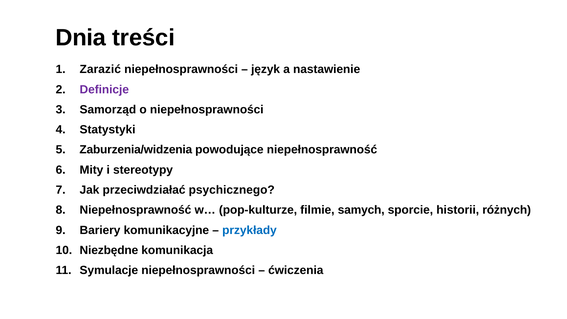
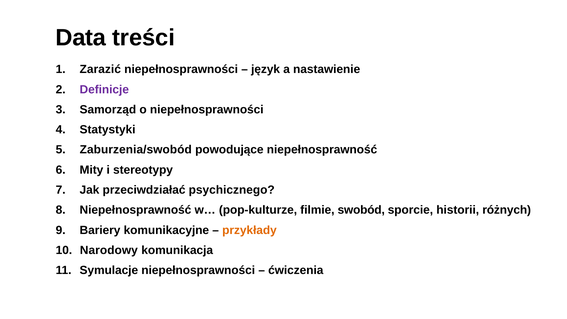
Dnia: Dnia -> Data (81, 38)
Zaburzenia/widzenia: Zaburzenia/widzenia -> Zaburzenia/swobód (136, 150)
samych: samych -> swobód (361, 210)
przykłady colour: blue -> orange (249, 230)
Niezbędne: Niezbędne -> Narodowy (109, 250)
